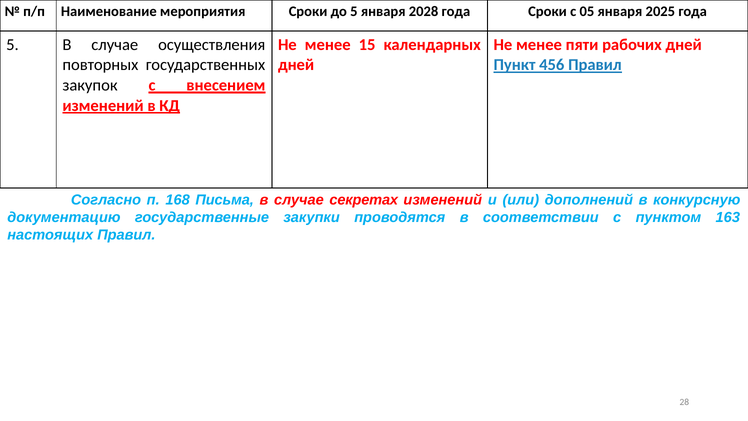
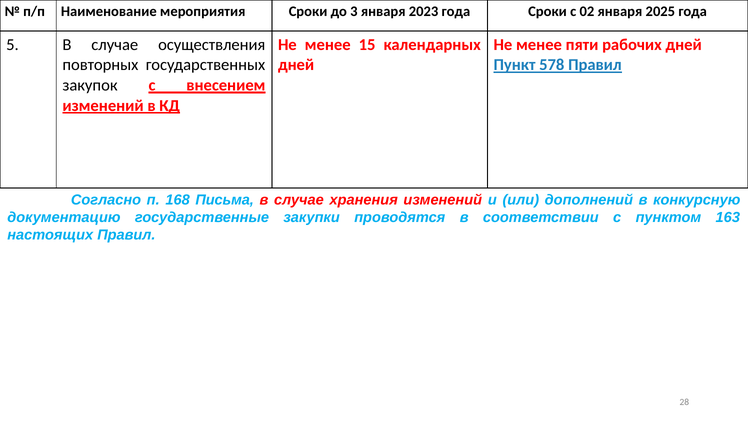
до 5: 5 -> 3 (354, 11)
2028: 2028 -> 2023 (424, 11)
05: 05 -> 02 (587, 11)
456: 456 -> 578 (552, 65)
секретах: секретах -> хранения (364, 200)
